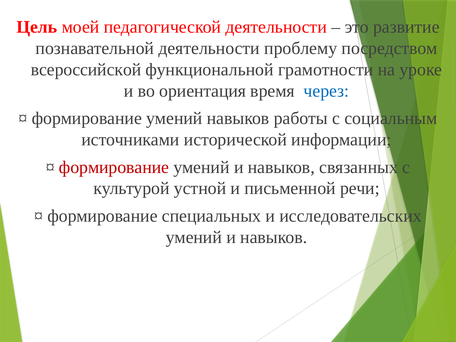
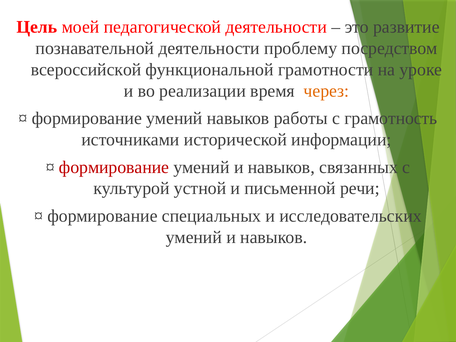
ориентация: ориентация -> реализации (203, 91)
через colour: blue -> orange (326, 91)
социальным: социальным -> грамотность (391, 118)
